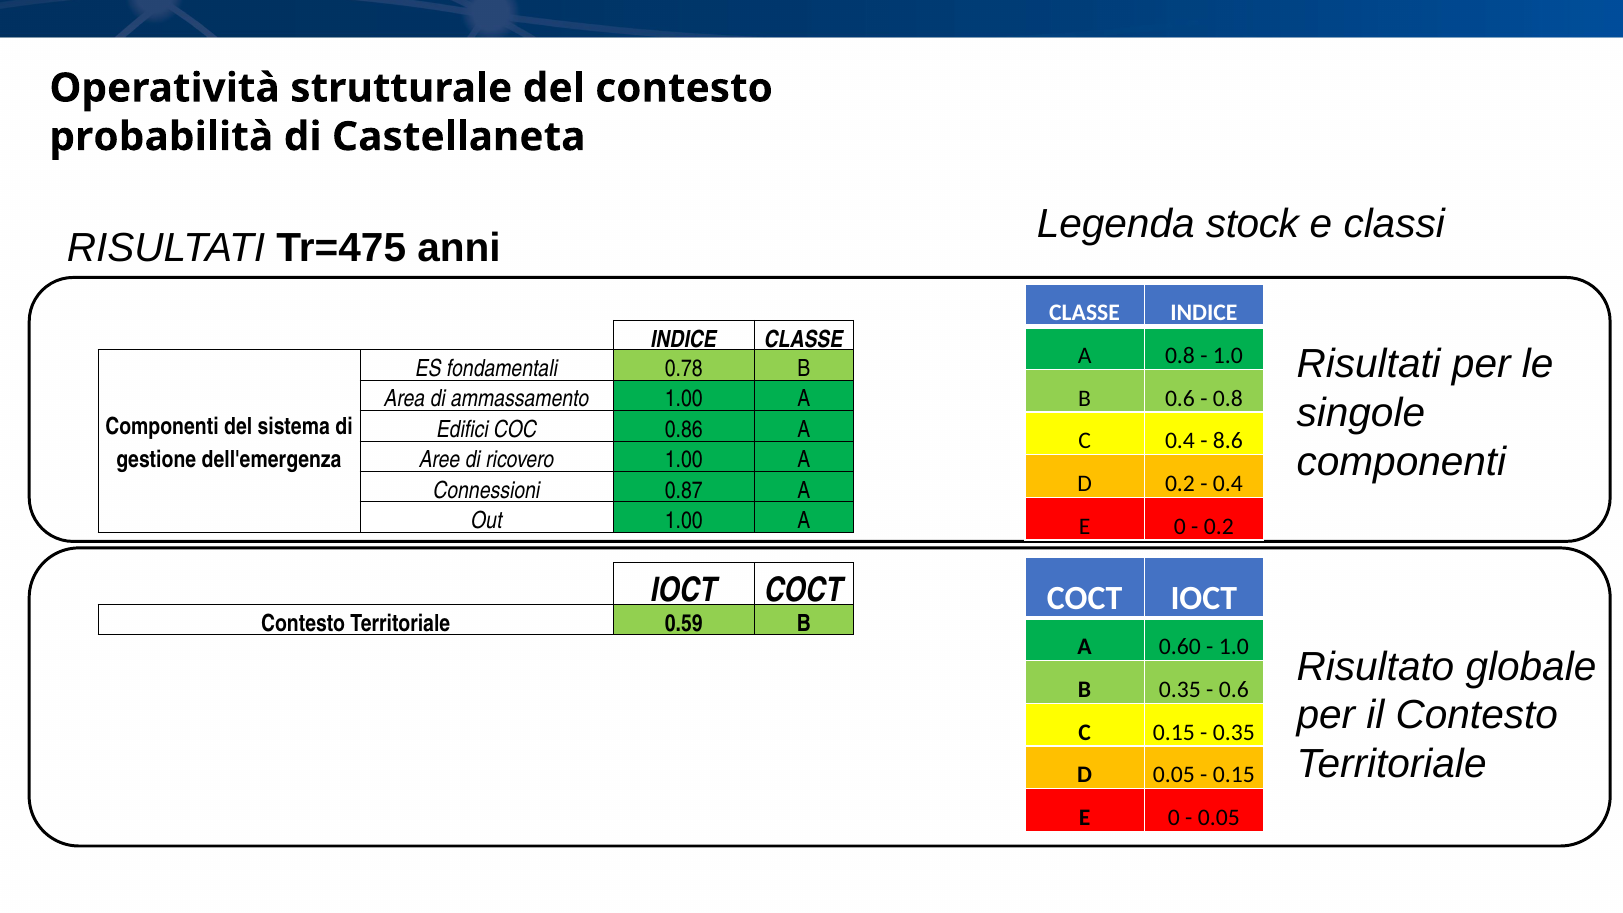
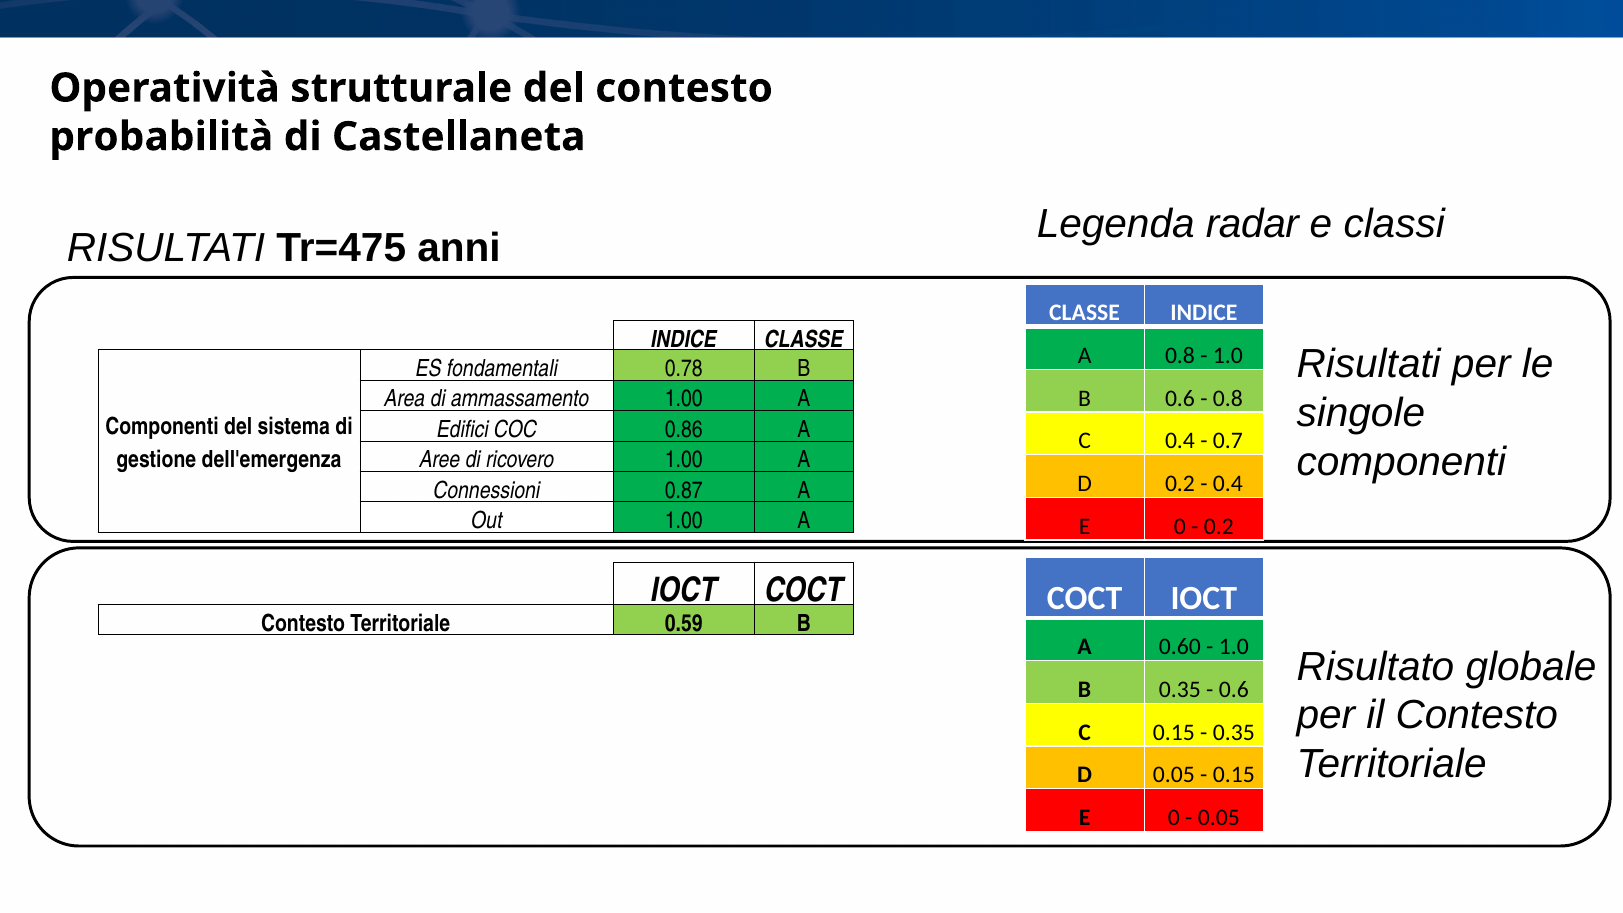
stock: stock -> radar (1252, 224)
8.6: 8.6 -> 0.7 (1228, 441)
